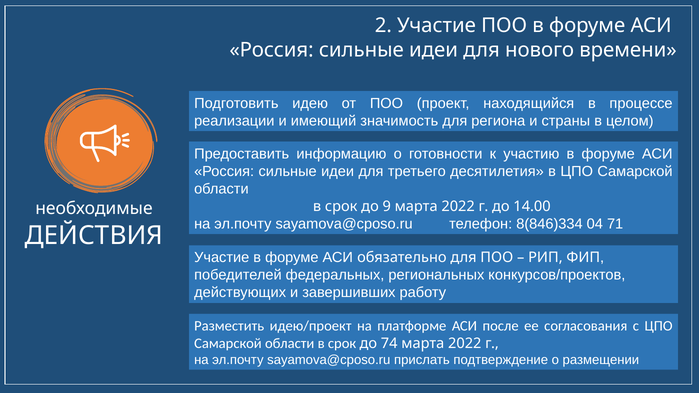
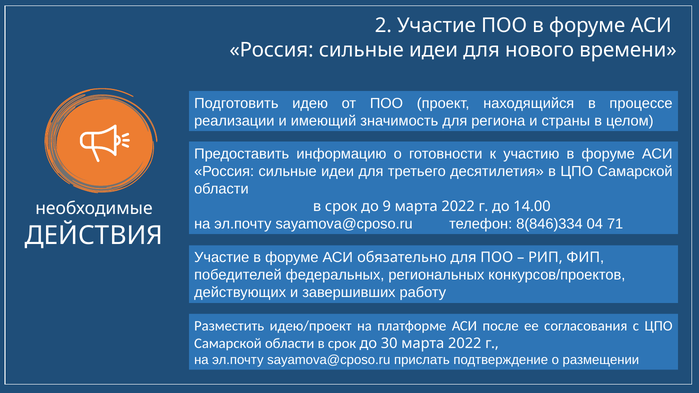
74: 74 -> 30 (389, 344)
